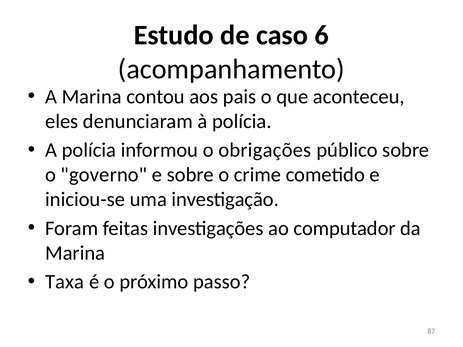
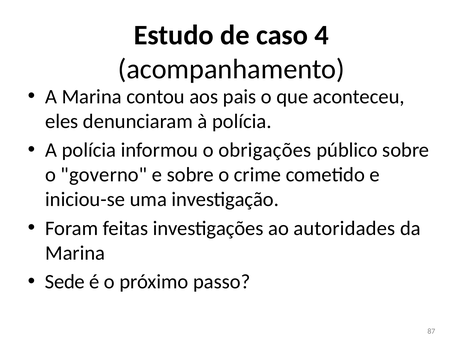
6: 6 -> 4 (322, 35)
computador: computador -> autoridades (344, 228)
Taxa: Taxa -> Sede (65, 282)
